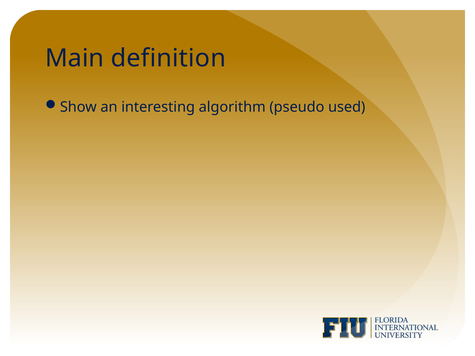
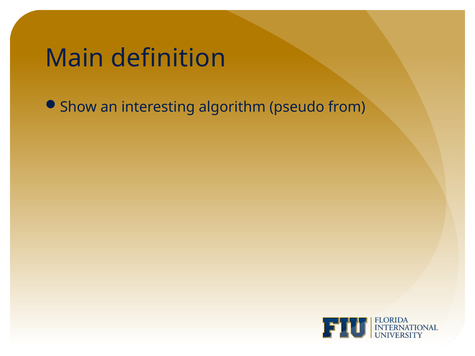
used: used -> from (347, 107)
